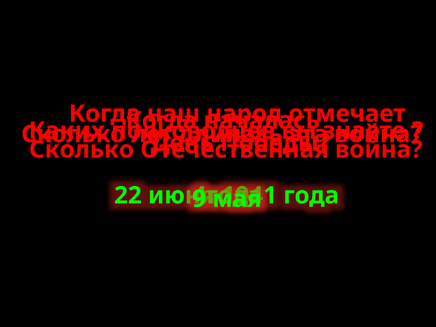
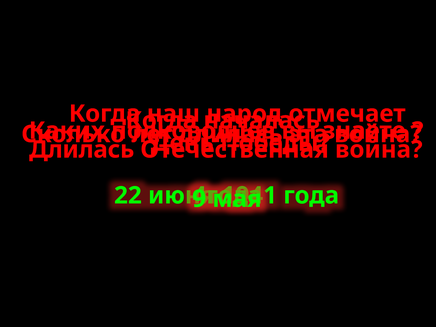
Сколько: Сколько -> Длилась (82, 150)
